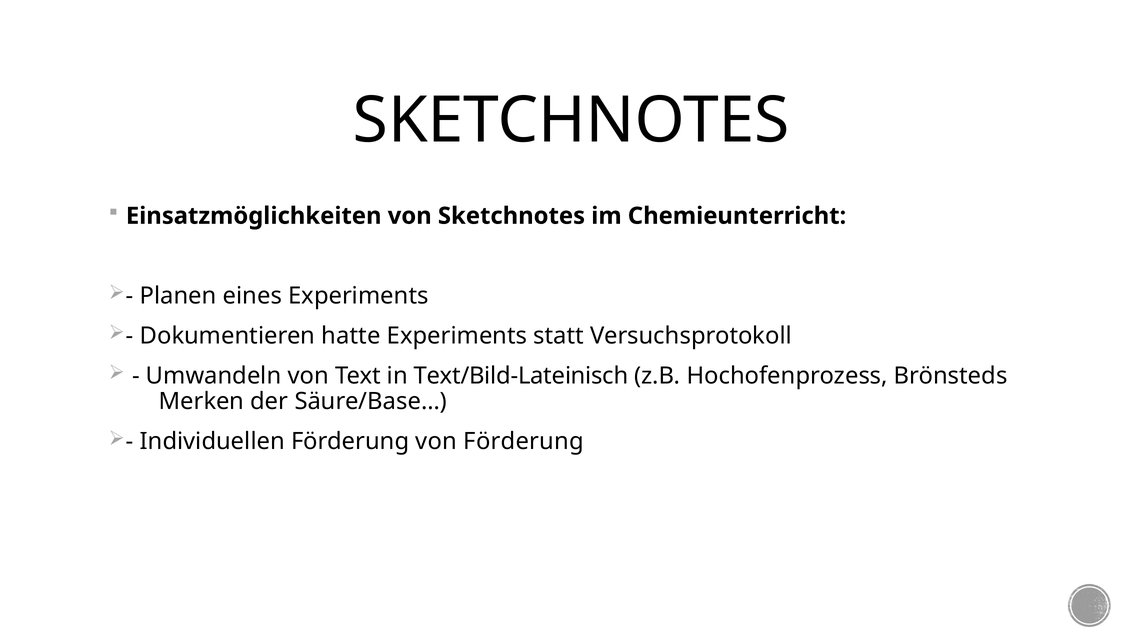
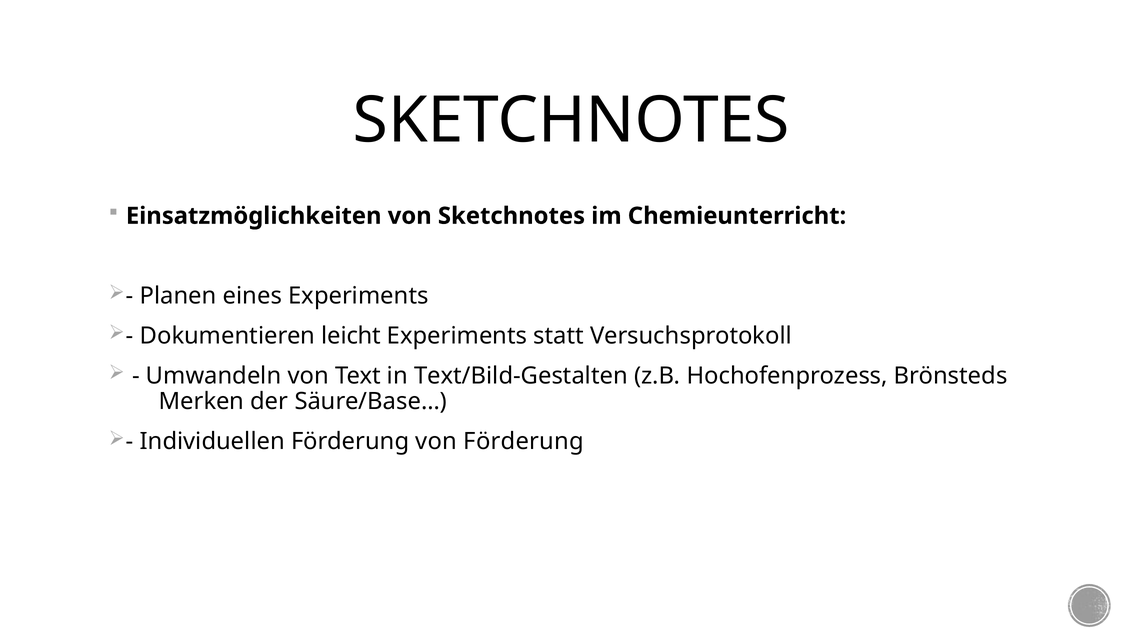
hatte: hatte -> leicht (351, 336)
Text/Bild-Lateinisch: Text/Bild-Lateinisch -> Text/Bild-Gestalten (521, 376)
